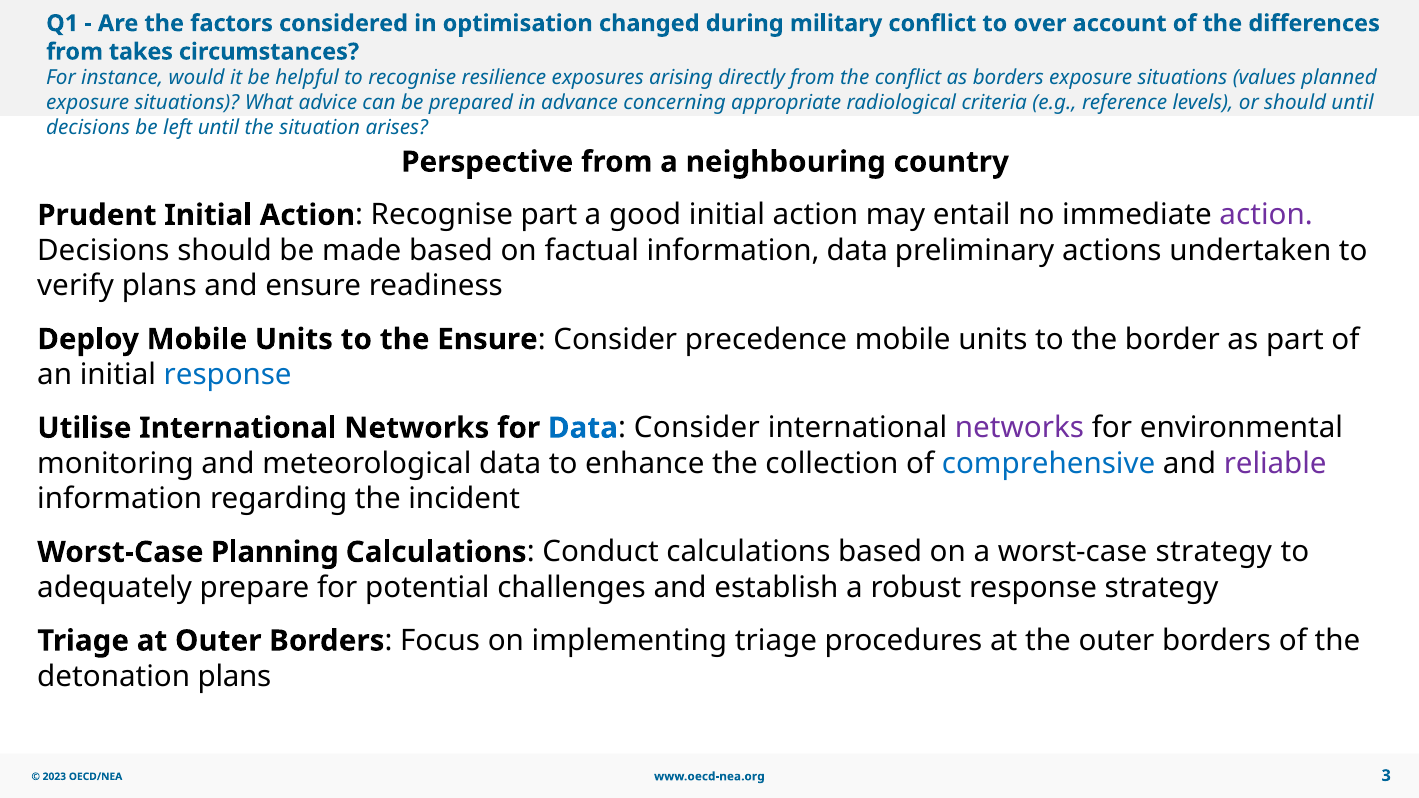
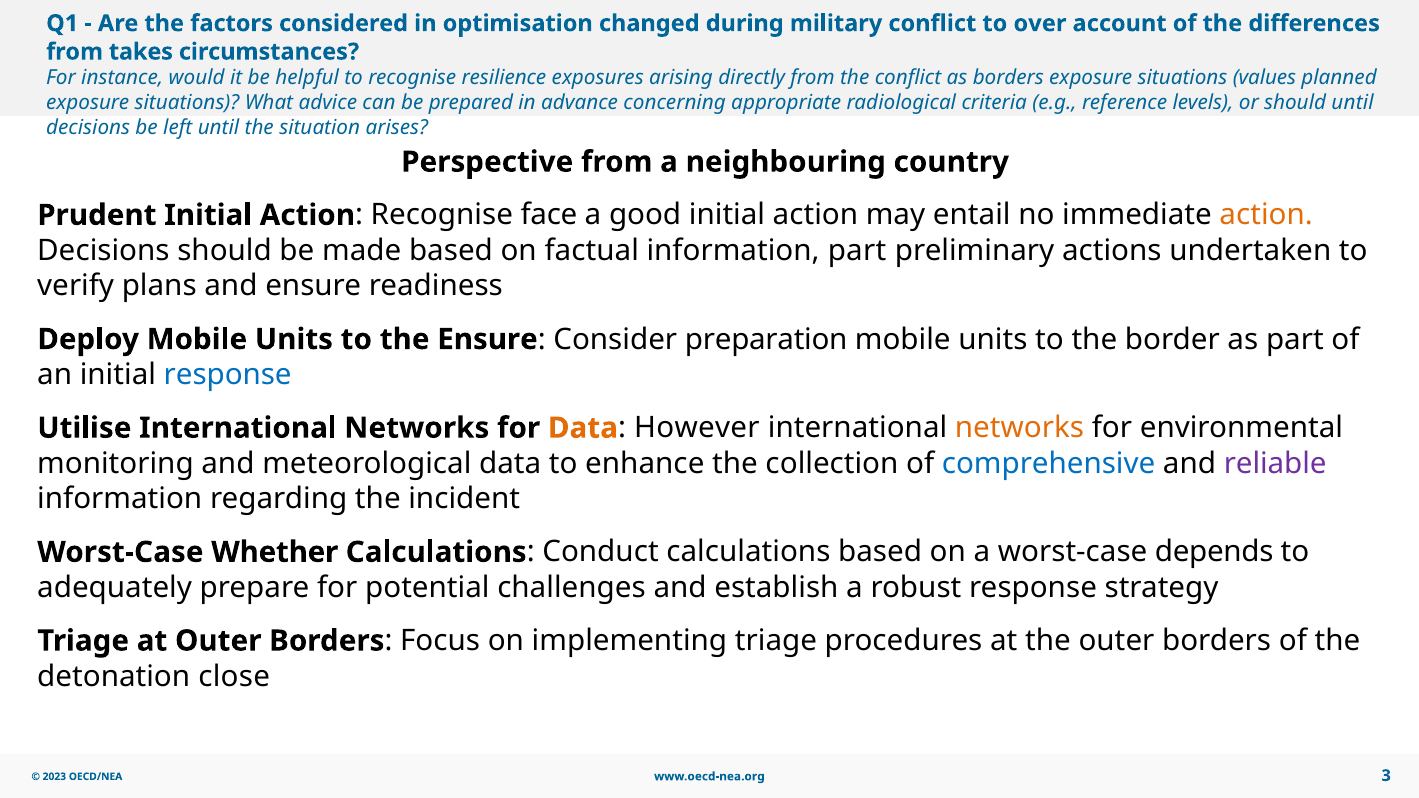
Recognise part: part -> face (549, 215)
action colour: purple -> orange (1266, 215)
information data: data -> part (857, 251)
precedence: precedence -> preparation (766, 339)
Data colour: blue -> orange (583, 428)
Consider: Consider -> However (697, 428)
networks colour: purple -> orange (1019, 428)
Planning: Planning -> Whether (275, 552)
worst-case strategy: strategy -> depends (1214, 552)
detonation plans: plans -> close (234, 676)
